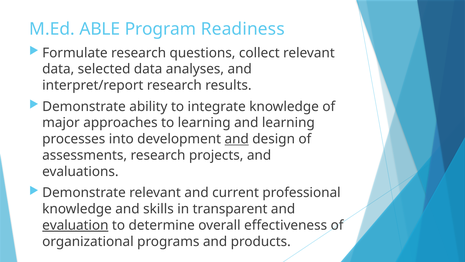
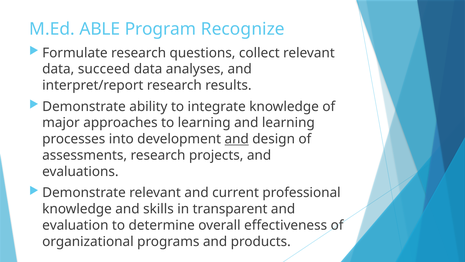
Readiness: Readiness -> Recognize (243, 29)
selected: selected -> succeed (104, 69)
evaluation underline: present -> none (75, 225)
